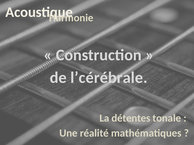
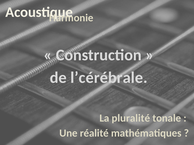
détentes: détentes -> pluralité (131, 118)
